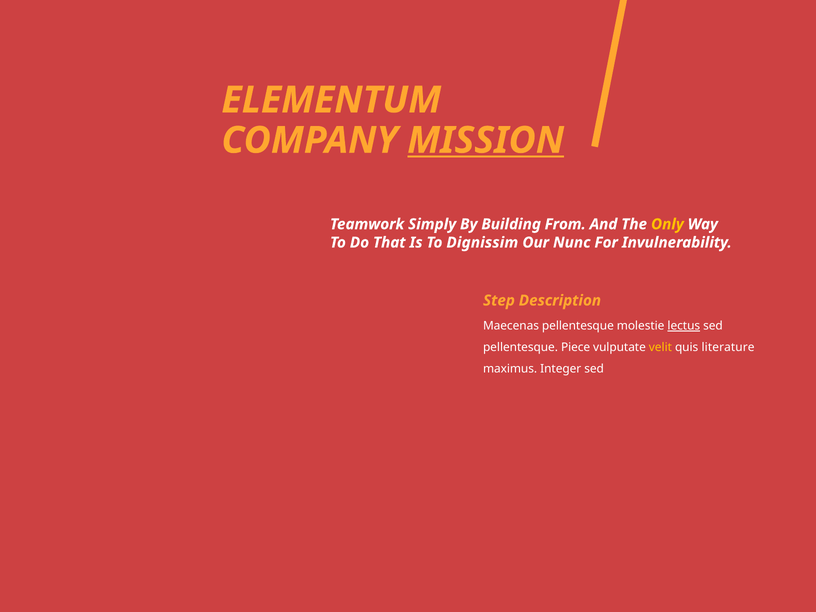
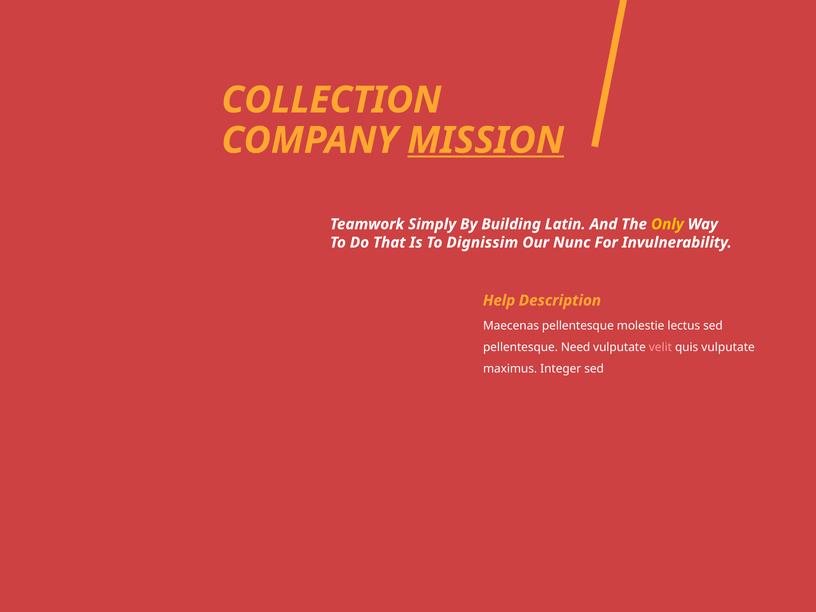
ELEMENTUM: ELEMENTUM -> COLLECTION (331, 100)
From: From -> Latin (565, 224)
Step: Step -> Help (499, 301)
lectus underline: present -> none (684, 326)
Piece: Piece -> Need (576, 347)
velit colour: yellow -> pink (660, 347)
quis literature: literature -> vulputate (728, 347)
